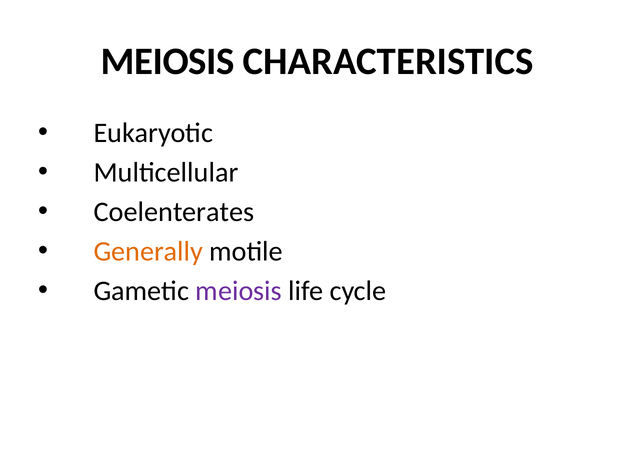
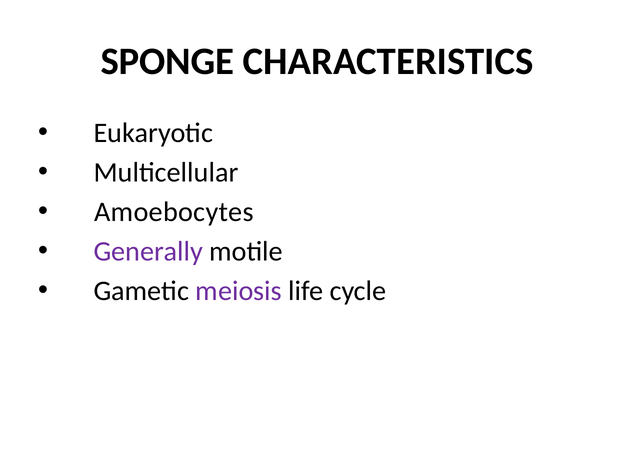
MEIOSIS: MEIOSIS -> SPONGE (168, 61)
Coelenterates: Coelenterates -> Amoebocytes (174, 212)
Generally colour: orange -> purple (148, 252)
